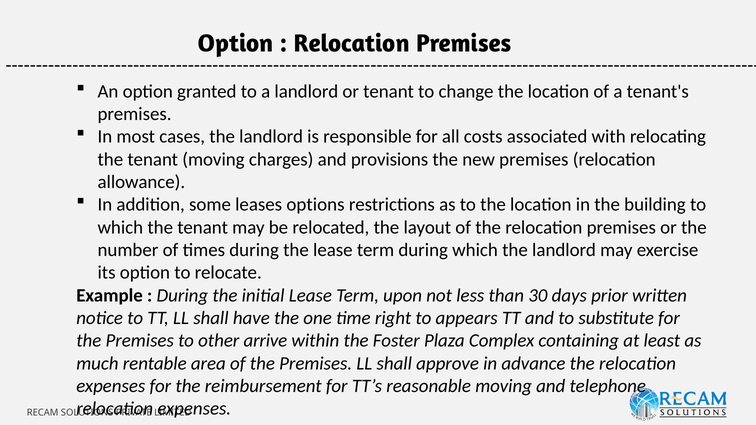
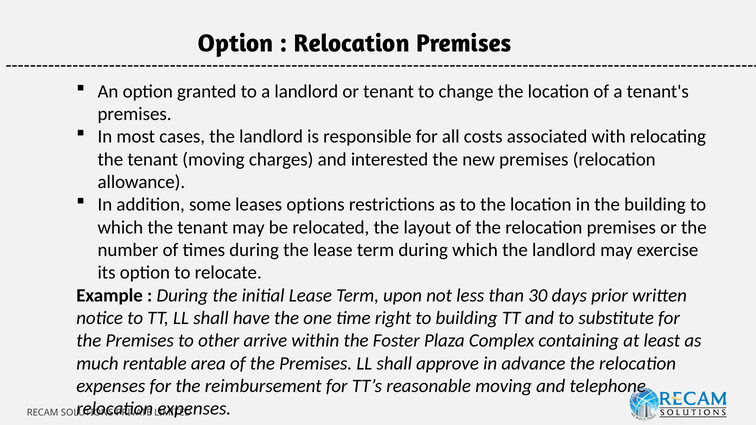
provisions: provisions -> interested (390, 159)
to appears: appears -> building (467, 318)
